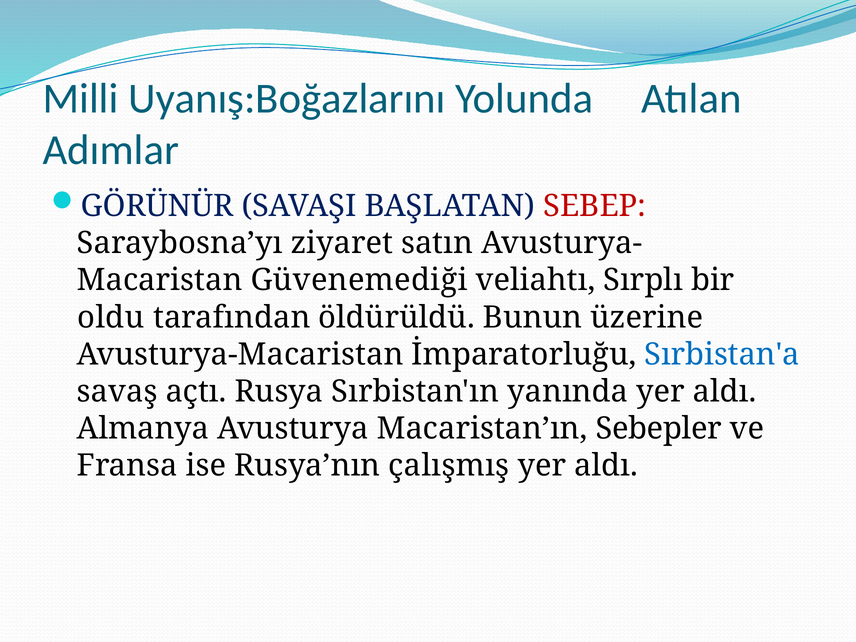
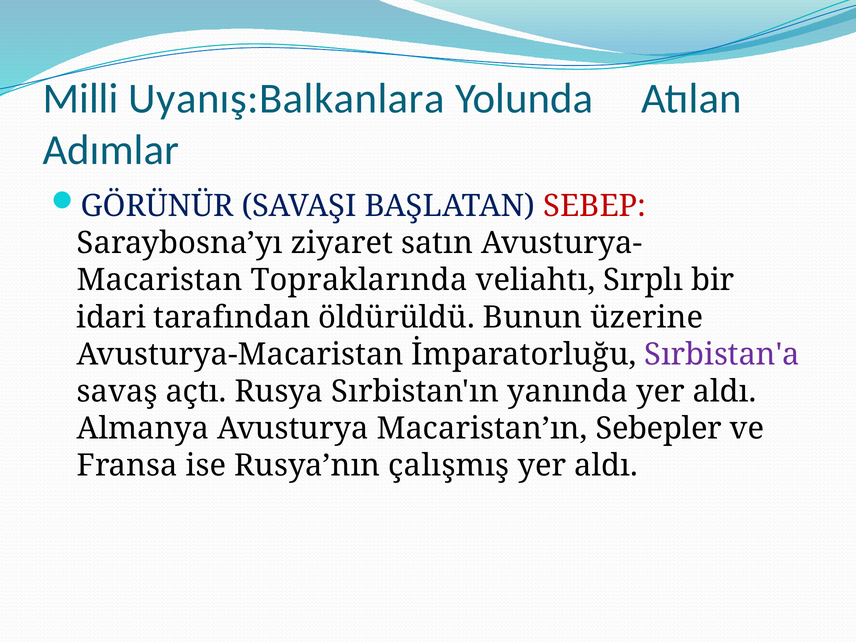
Uyanış:Boğazlarını: Uyanış:Boğazlarını -> Uyanış:Balkanlara (287, 99)
Güvenemediği: Güvenemediği -> Topraklarında (359, 280)
oldu: oldu -> idari (111, 317)
Sırbistan'a colour: blue -> purple (722, 354)
